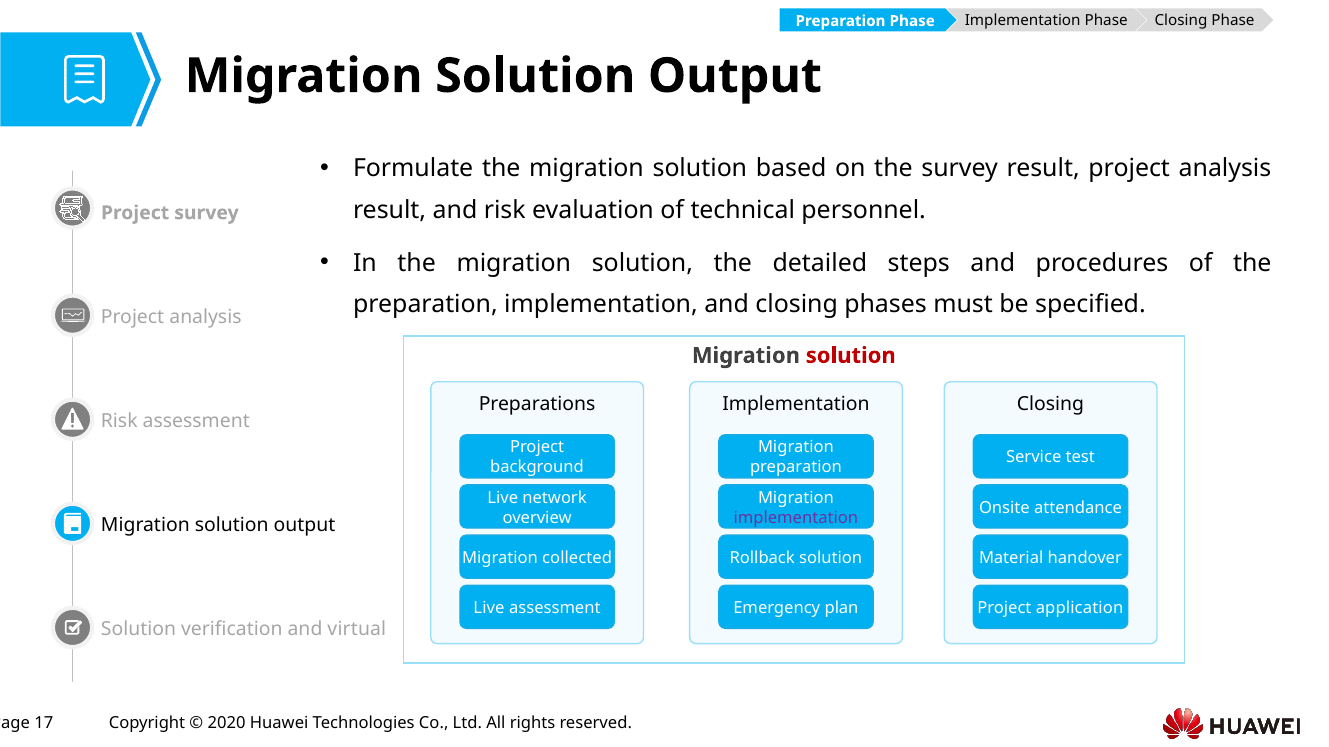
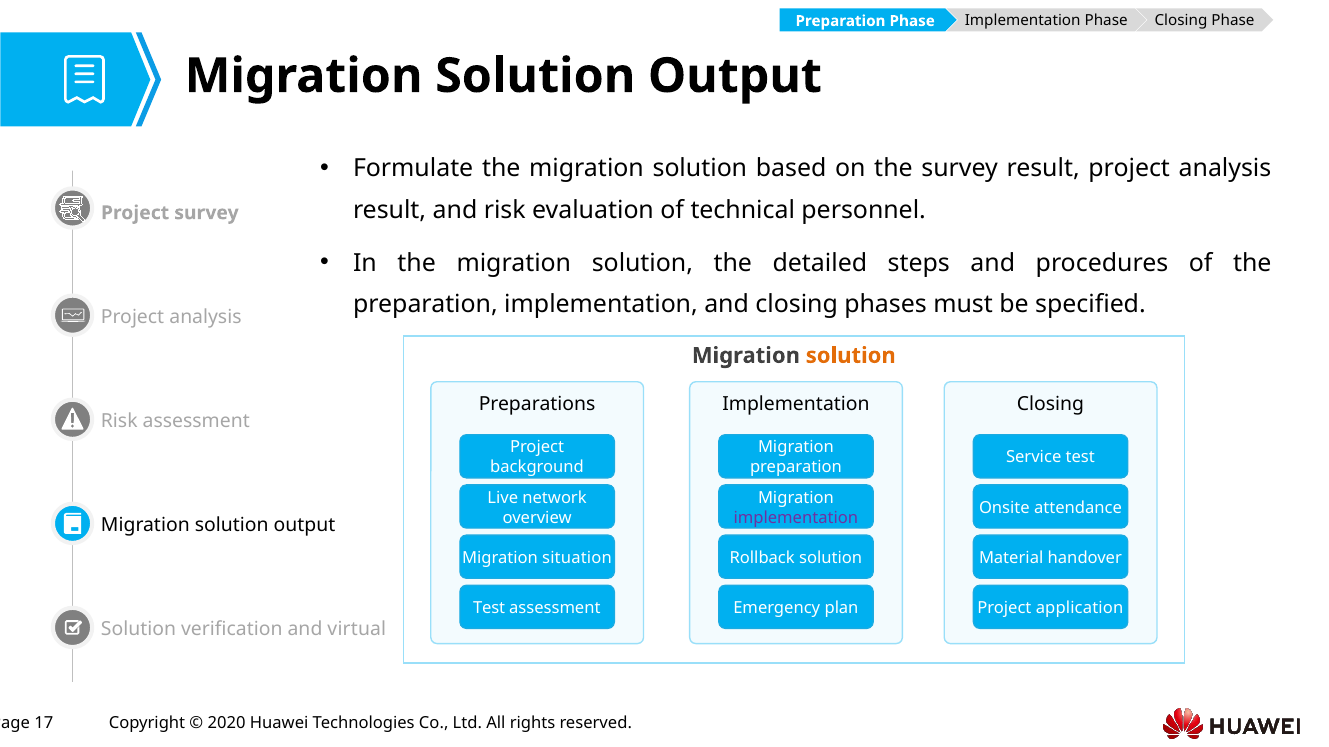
solution colour: red -> orange (851, 356)
collected: collected -> situation (577, 558)
Live: Live -> Test (489, 608)
